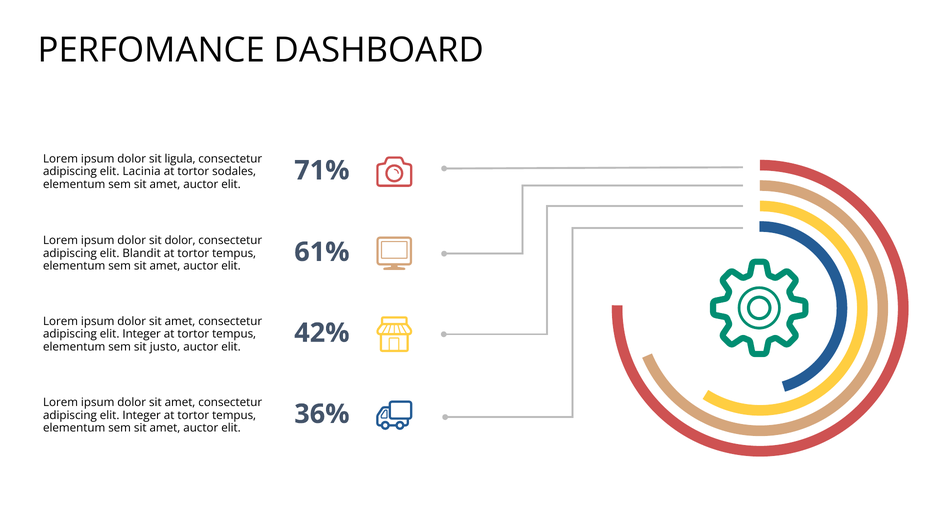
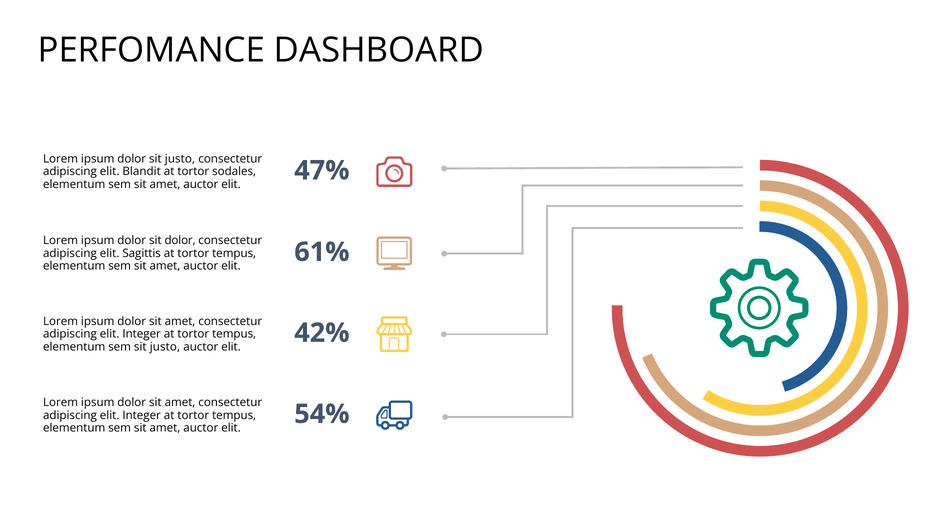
dolor sit ligula: ligula -> justo (180, 159)
Lacinia: Lacinia -> Blandit (142, 172)
71%: 71% -> 47% (322, 170)
Blandit: Blandit -> Sagittis (142, 253)
36%: 36% -> 54% (322, 414)
